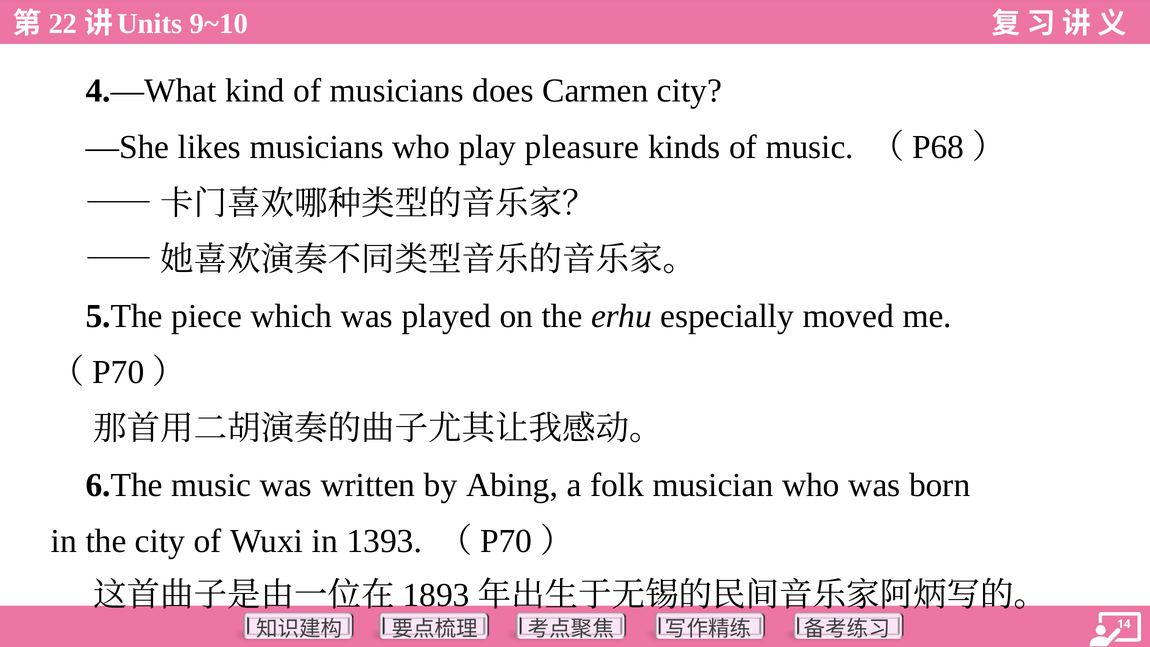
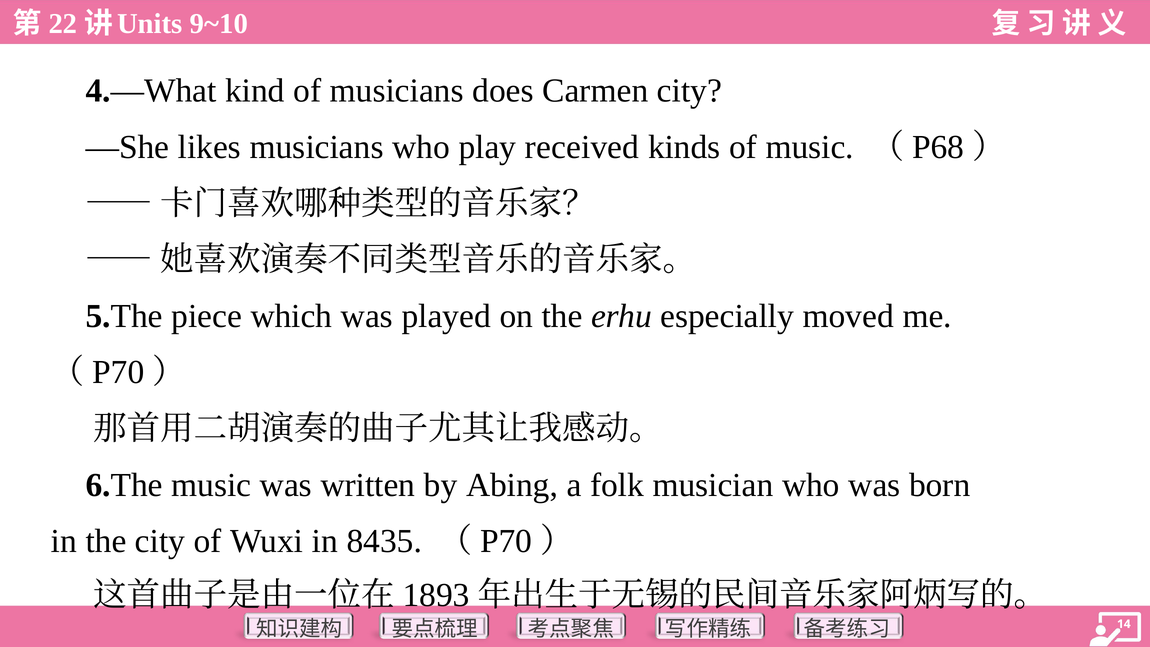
pleasure: pleasure -> received (582, 147)
1393: 1393 -> 8435 (384, 541)
